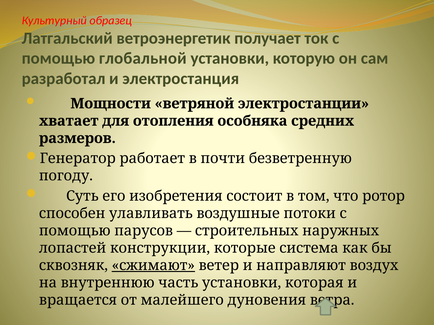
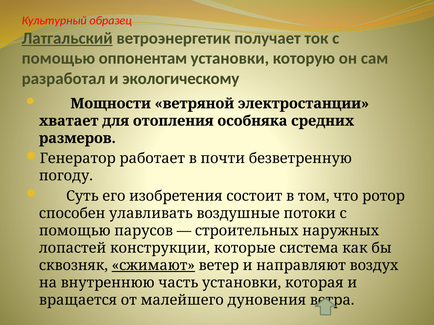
Латгальский underline: none -> present (67, 38)
глобальной: глобальной -> оппонентам (143, 58)
электростанция: электростанция -> экологическому (181, 79)
